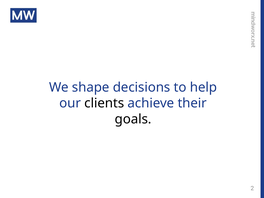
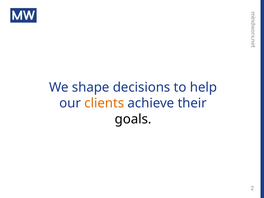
clients colour: black -> orange (104, 103)
